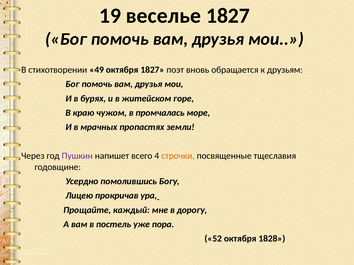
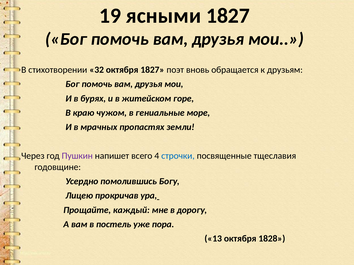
веселье: веселье -> ясными (163, 16)
49: 49 -> 32 (97, 70)
промчалась: промчалась -> гениальные (160, 113)
строчки colour: orange -> blue (178, 156)
52: 52 -> 13 (213, 239)
